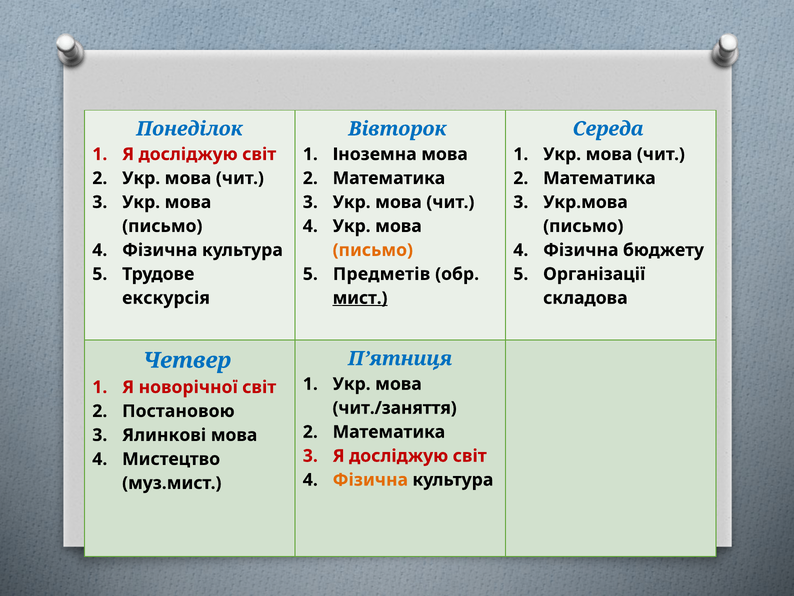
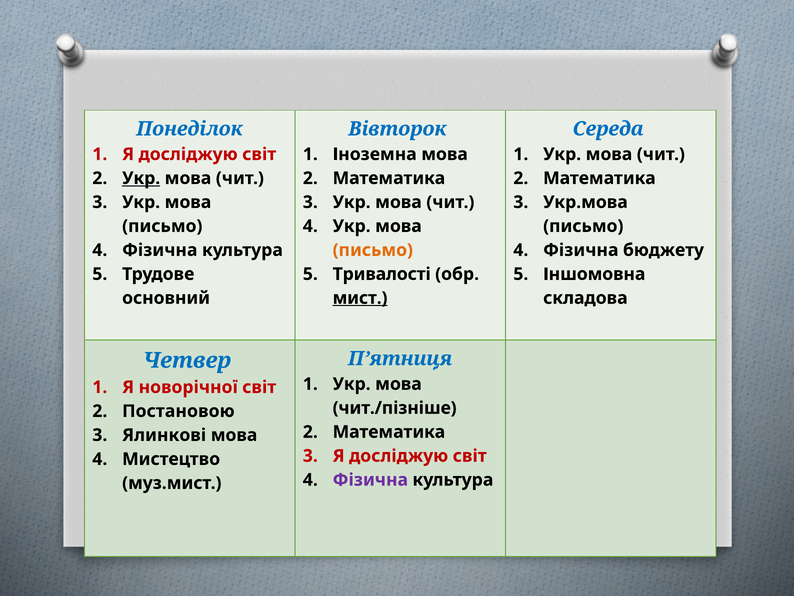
Укр underline: none -> present (141, 178)
Предметів: Предметів -> Тривалості (382, 274)
Організації: Організації -> Іншомовна (594, 274)
екскурсія: екскурсія -> основний (166, 298)
чит./заняття: чит./заняття -> чит./пізніше (395, 408)
Фізична colour: orange -> purple (370, 479)
